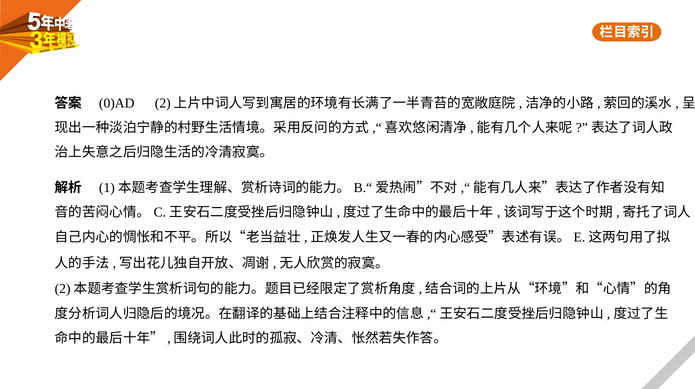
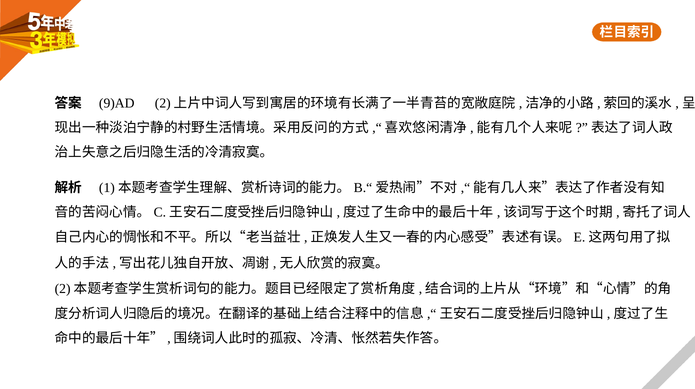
0)AD: 0)AD -> 9)AD (117, 103)
